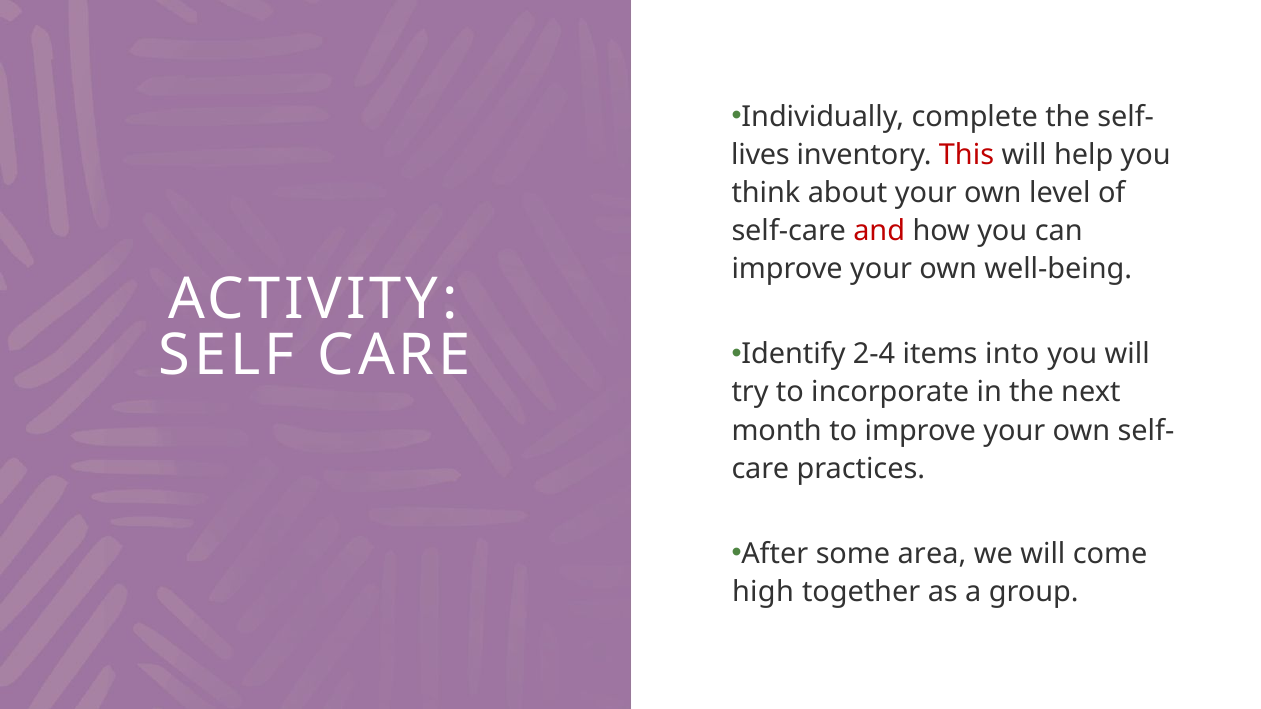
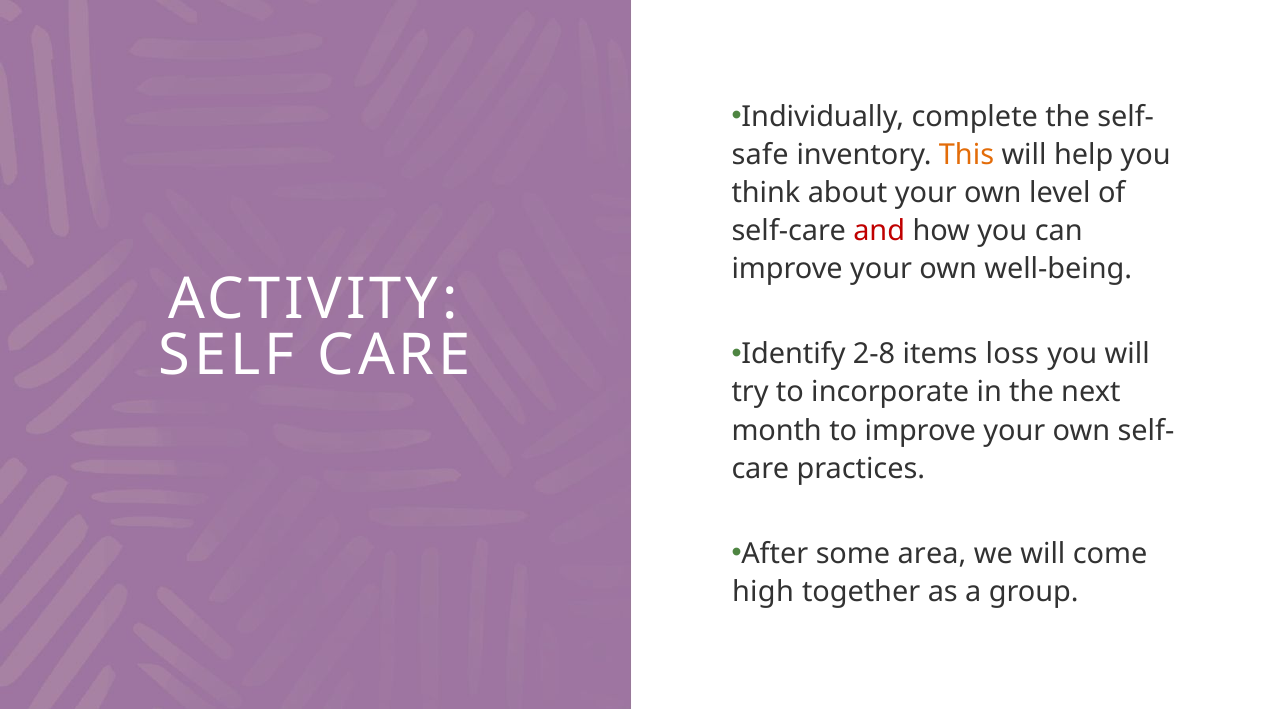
lives: lives -> safe (760, 155)
This colour: red -> orange (967, 155)
2-4: 2-4 -> 2-8 (874, 354)
into: into -> loss (1012, 354)
